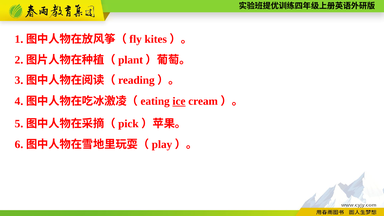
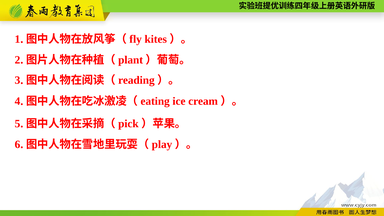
ice underline: present -> none (179, 101)
